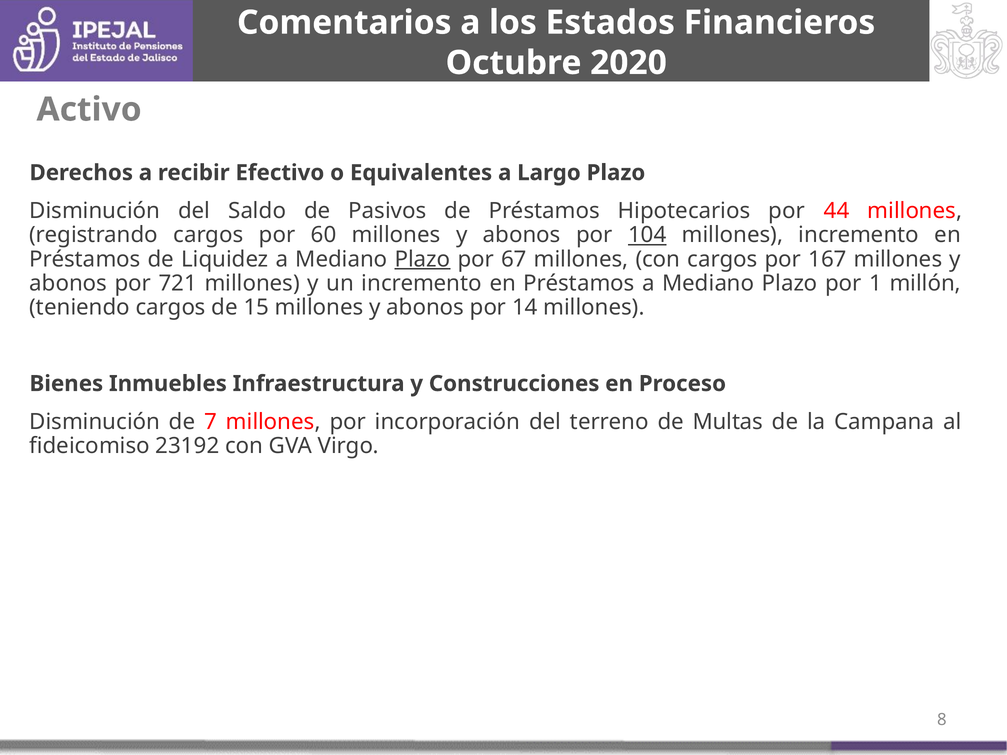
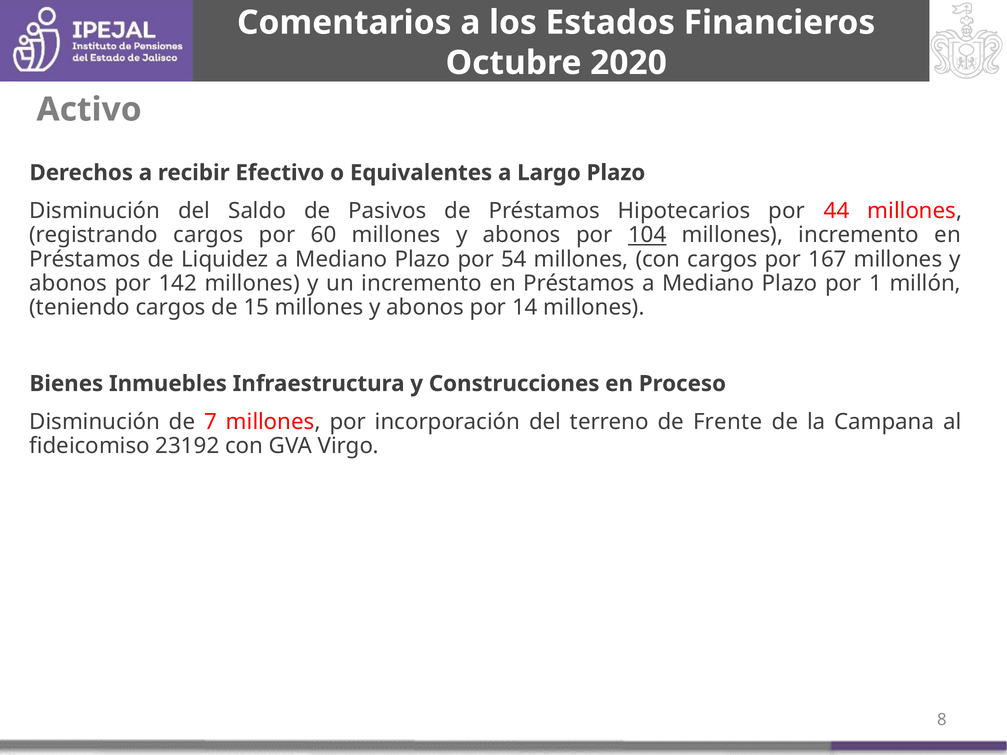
Plazo underline: present -> none (422, 259)
67: 67 -> 54 (514, 259)
721: 721 -> 142 (178, 283)
Multas: Multas -> Frente (728, 422)
